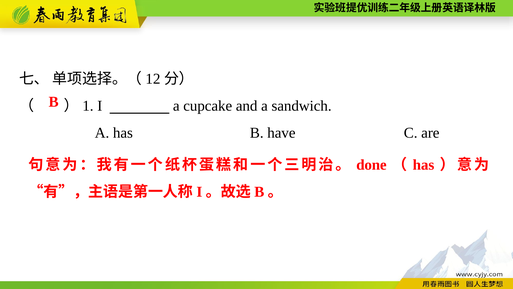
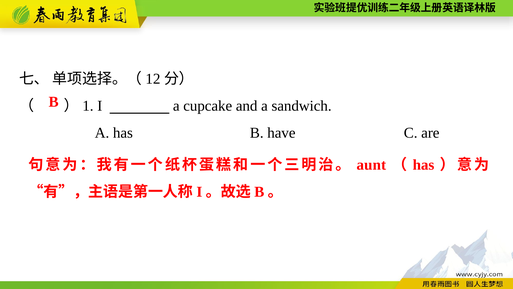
done: done -> aunt (371, 165)
